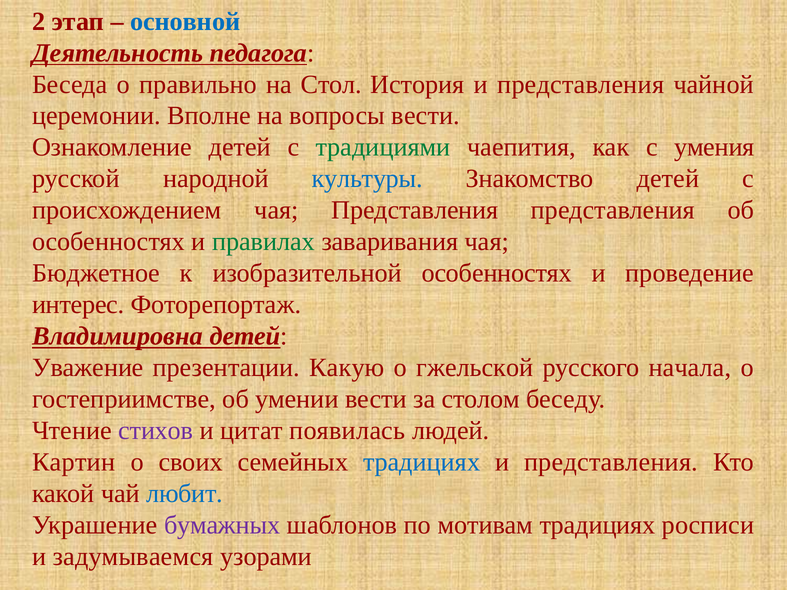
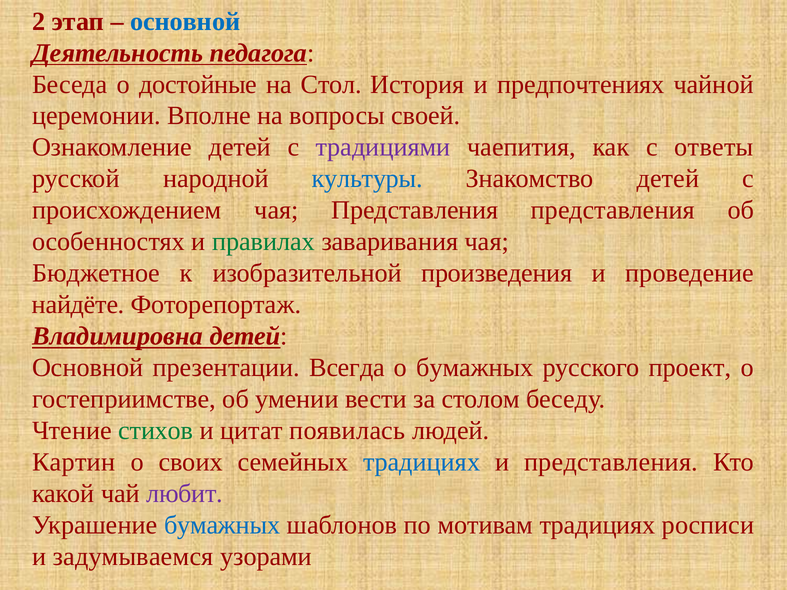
правильно: правильно -> достойные (198, 84)
История и представления: представления -> предпочтениях (581, 84)
вопросы вести: вести -> своей (426, 116)
традициями colour: green -> purple (383, 147)
умения: умения -> ответы (714, 147)
изобразительной особенностях: особенностях -> произведения (497, 273)
интерес: интерес -> найдёте (78, 305)
Уважение: Уважение -> Основной (88, 368)
Какую: Какую -> Всегда (347, 368)
о гжельской: гжельской -> бумажных (475, 368)
начала: начала -> проект (690, 368)
стихов colour: purple -> green (156, 431)
любит colour: blue -> purple (185, 494)
бумажных colour: purple -> blue (222, 525)
